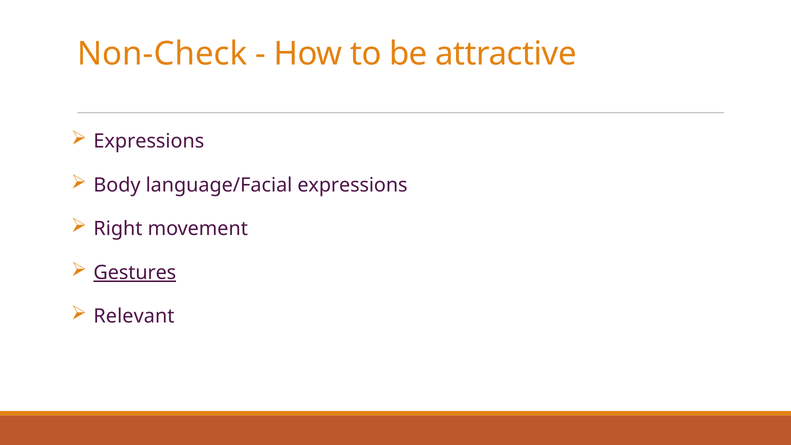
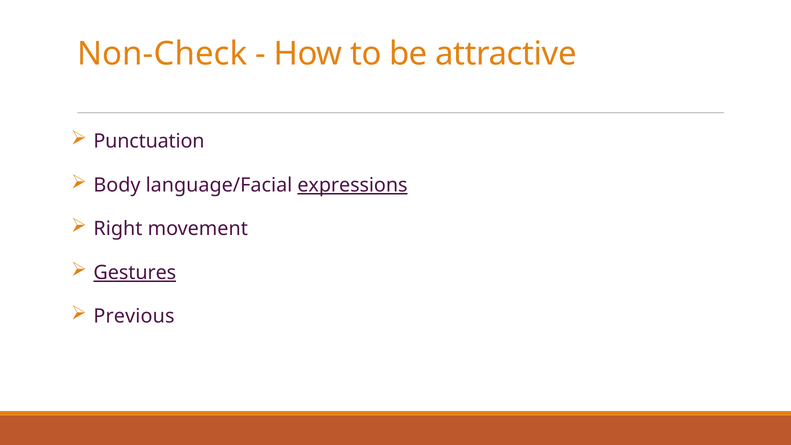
Expressions: Expressions -> Punctuation (149, 141)
expressions underline: none -> present (352, 185)
Relevant: Relevant -> Previous (134, 316)
